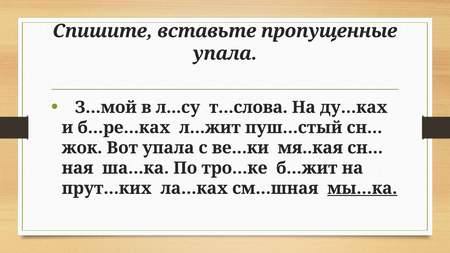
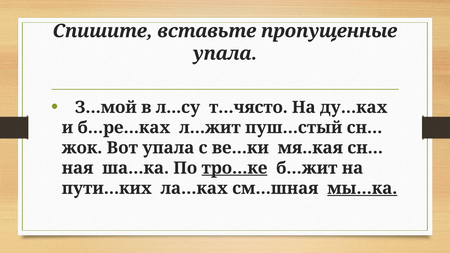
т…слова: т…слова -> т…чясто (248, 107)
тро…ке underline: none -> present (234, 168)
прут…ких: прут…ких -> пути…ких (107, 188)
